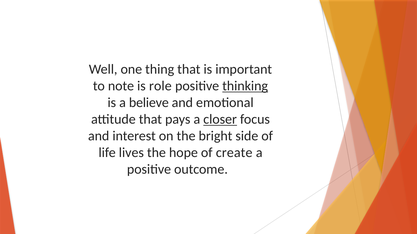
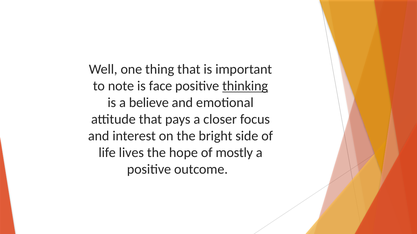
role: role -> face (161, 86)
closer underline: present -> none (220, 120)
create: create -> mostly (234, 153)
